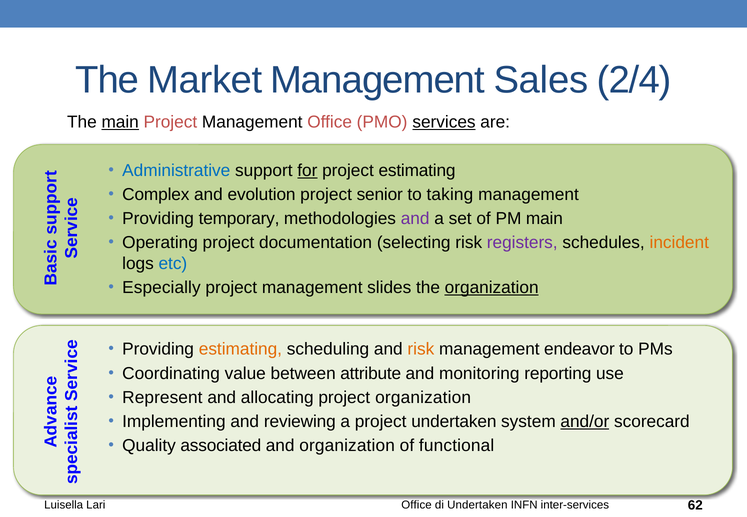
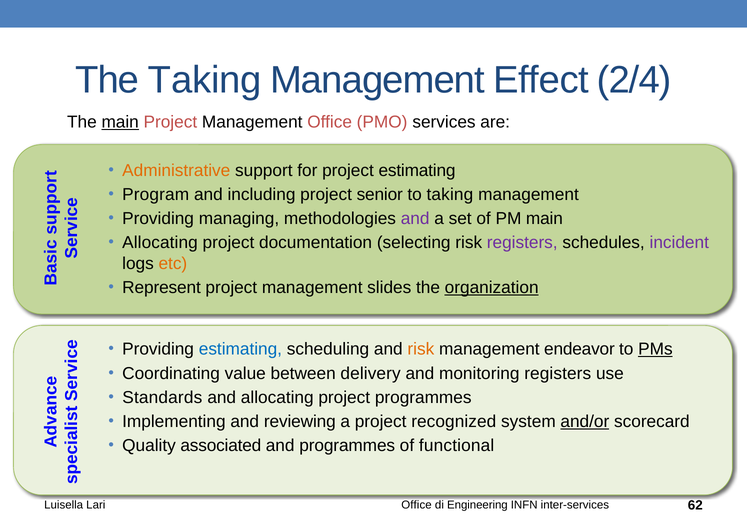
The Market: Market -> Taking (205, 80)
Sales: Sales -> Effect (541, 80)
services underline: present -> none (444, 122)
Administrative colour: blue -> orange (176, 170)
for underline: present -> none (307, 170)
Complex: Complex -> Program (156, 195)
evolution: evolution -> including (261, 195)
temporary: temporary -> managing (239, 219)
Operating: Operating -> Allocating (160, 243)
incident colour: orange -> purple (679, 243)
etc colour: blue -> orange (173, 263)
Especially: Especially -> Represent (162, 288)
estimating colour: orange -> blue (240, 349)
PMs underline: none -> present (655, 349)
attribute: attribute -> delivery (371, 373)
monitoring reporting: reporting -> registers (558, 373)
Represent: Represent -> Standards (162, 398)
project organization: organization -> programmes (423, 398)
project undertaken: undertaken -> recognized (454, 422)
and organization: organization -> programmes (347, 446)
di Undertaken: Undertaken -> Engineering (477, 505)
